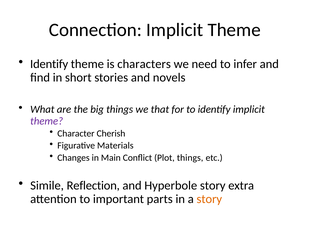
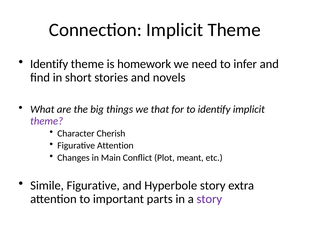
characters: characters -> homework (144, 64)
Figurative Materials: Materials -> Attention (115, 146)
Plot things: things -> meant (190, 158)
Simile Reflection: Reflection -> Figurative (93, 186)
story colour: orange -> purple (209, 199)
